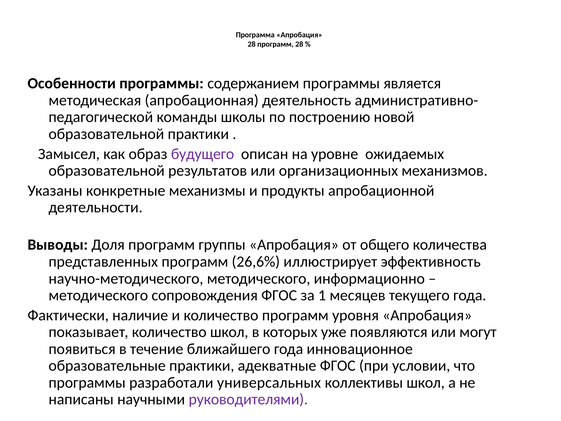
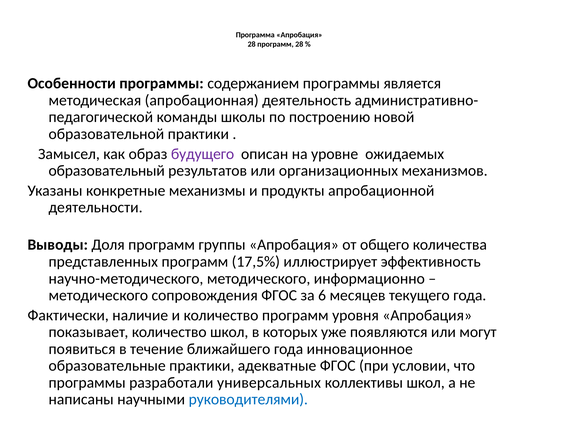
образовательной: образовательной -> образовательный (107, 171)
26,6%: 26,6% -> 17,5% (256, 262)
1: 1 -> 6 (322, 295)
руководителями colour: purple -> blue (248, 399)
